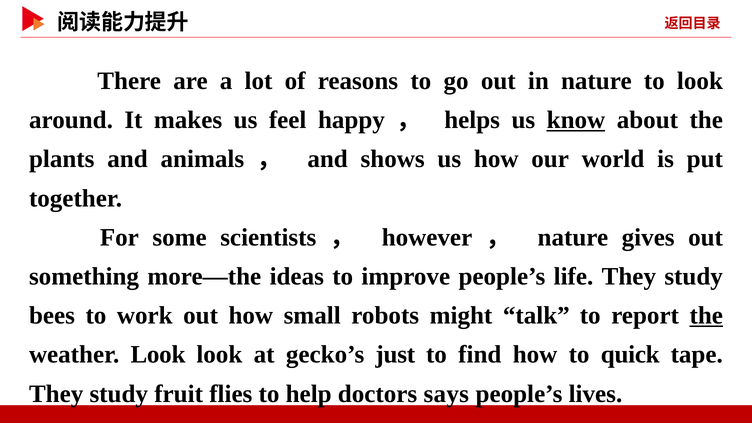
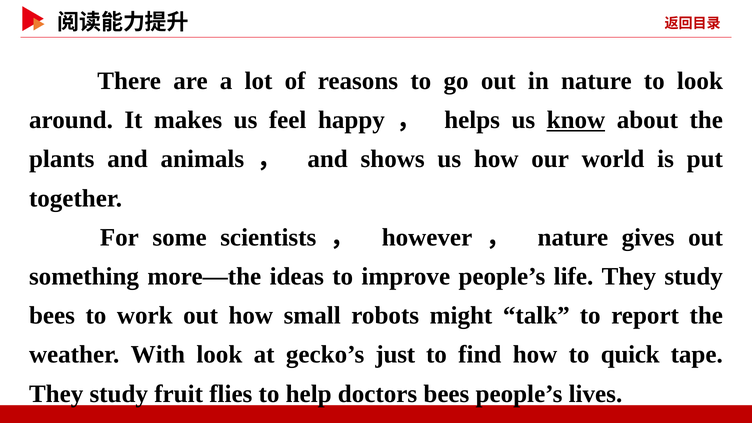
the underline: present -> none (706, 316)
weather Look: Look -> With (158, 355)
doctors says: says -> bees (446, 394)
